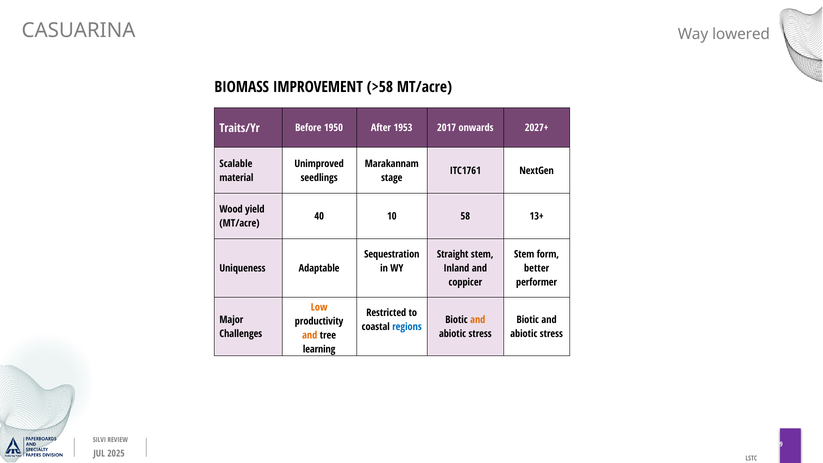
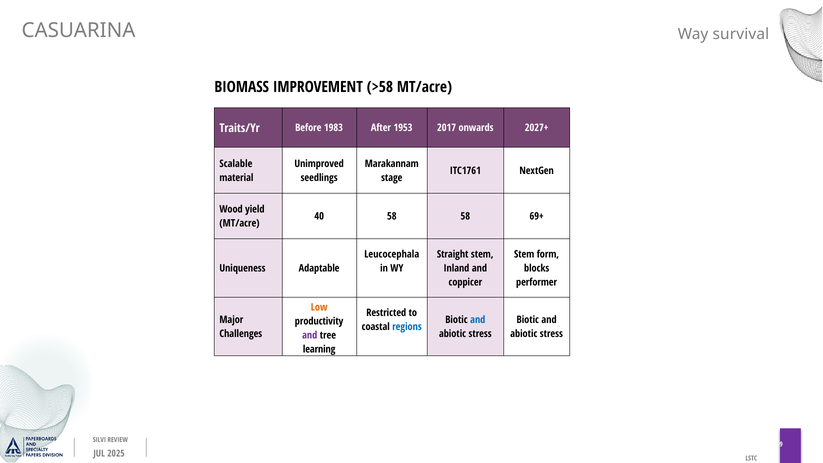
lowered: lowered -> survival (741, 34)
1950: 1950 -> 1983 (333, 128)
40 10: 10 -> 58 (392, 216)
13+: 13+ -> 69+ (537, 216)
Sequestration: Sequestration -> Leucocephala (392, 254)
better: better -> blocks (537, 268)
and colour: orange -> blue (478, 320)
and colour: orange -> purple (310, 335)
